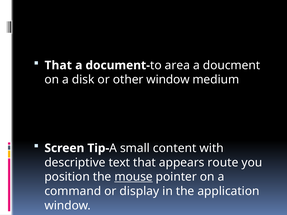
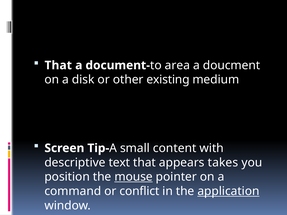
other window: window -> existing (168, 80)
route: route -> takes (223, 163)
display: display -> conflict (139, 191)
application underline: none -> present (228, 191)
